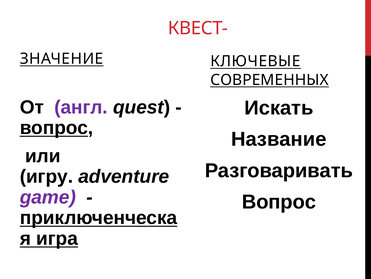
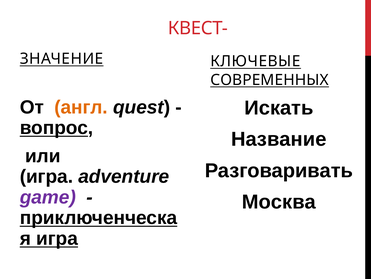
англ colour: purple -> orange (81, 107)
игру: игру -> игра (46, 176)
Вопрос: Вопрос -> Москва (279, 201)
